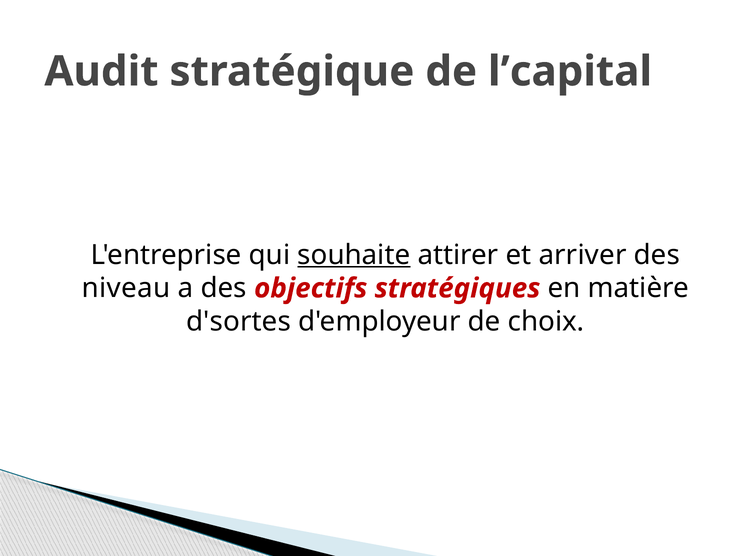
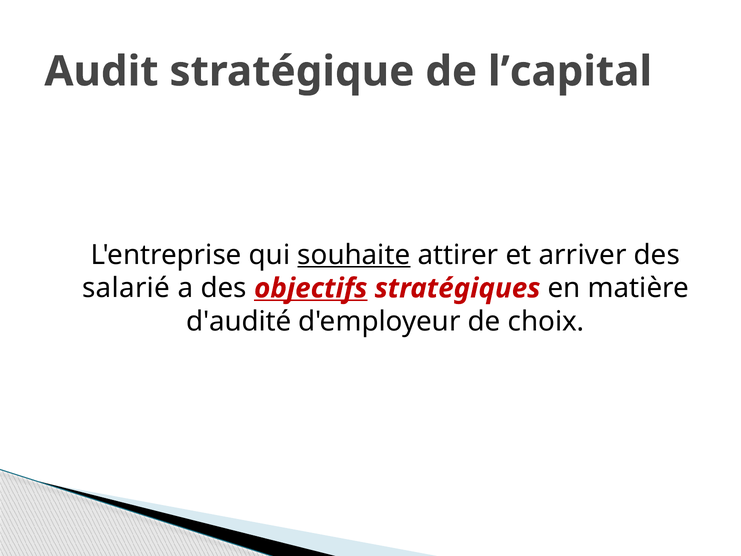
niveau: niveau -> salarié (126, 288)
objectifs underline: none -> present (311, 288)
d'sortes: d'sortes -> d'audité (239, 322)
